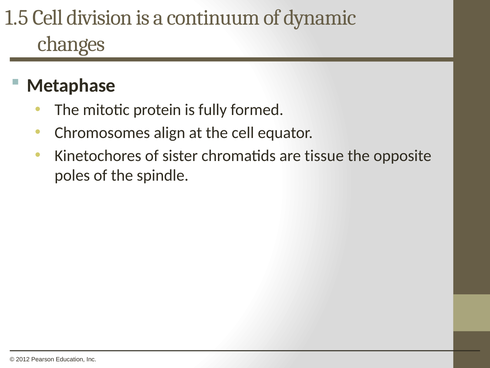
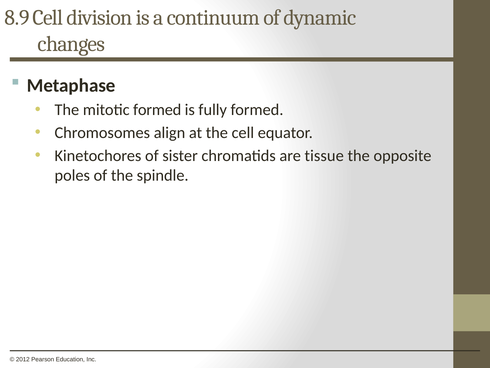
1.5: 1.5 -> 8.9 (17, 18)
mitotic protein: protein -> formed (157, 110)
